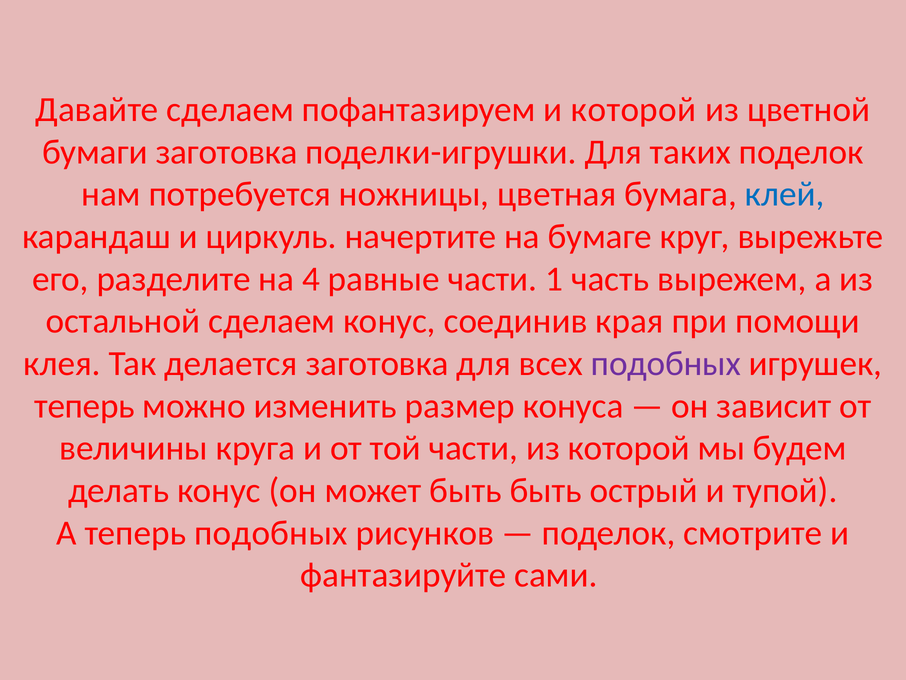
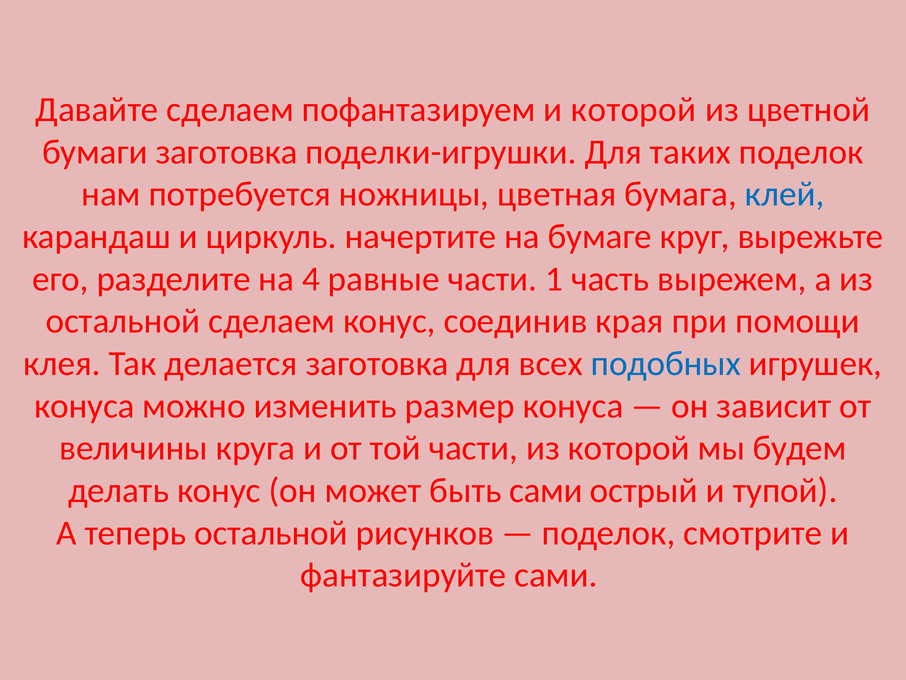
подобных colour: purple -> blue (666, 363)
теперь: теперь -> конуса (84, 406)
быть быть: быть -> сами (546, 490)
теперь подобных: подобных -> остальной (271, 533)
